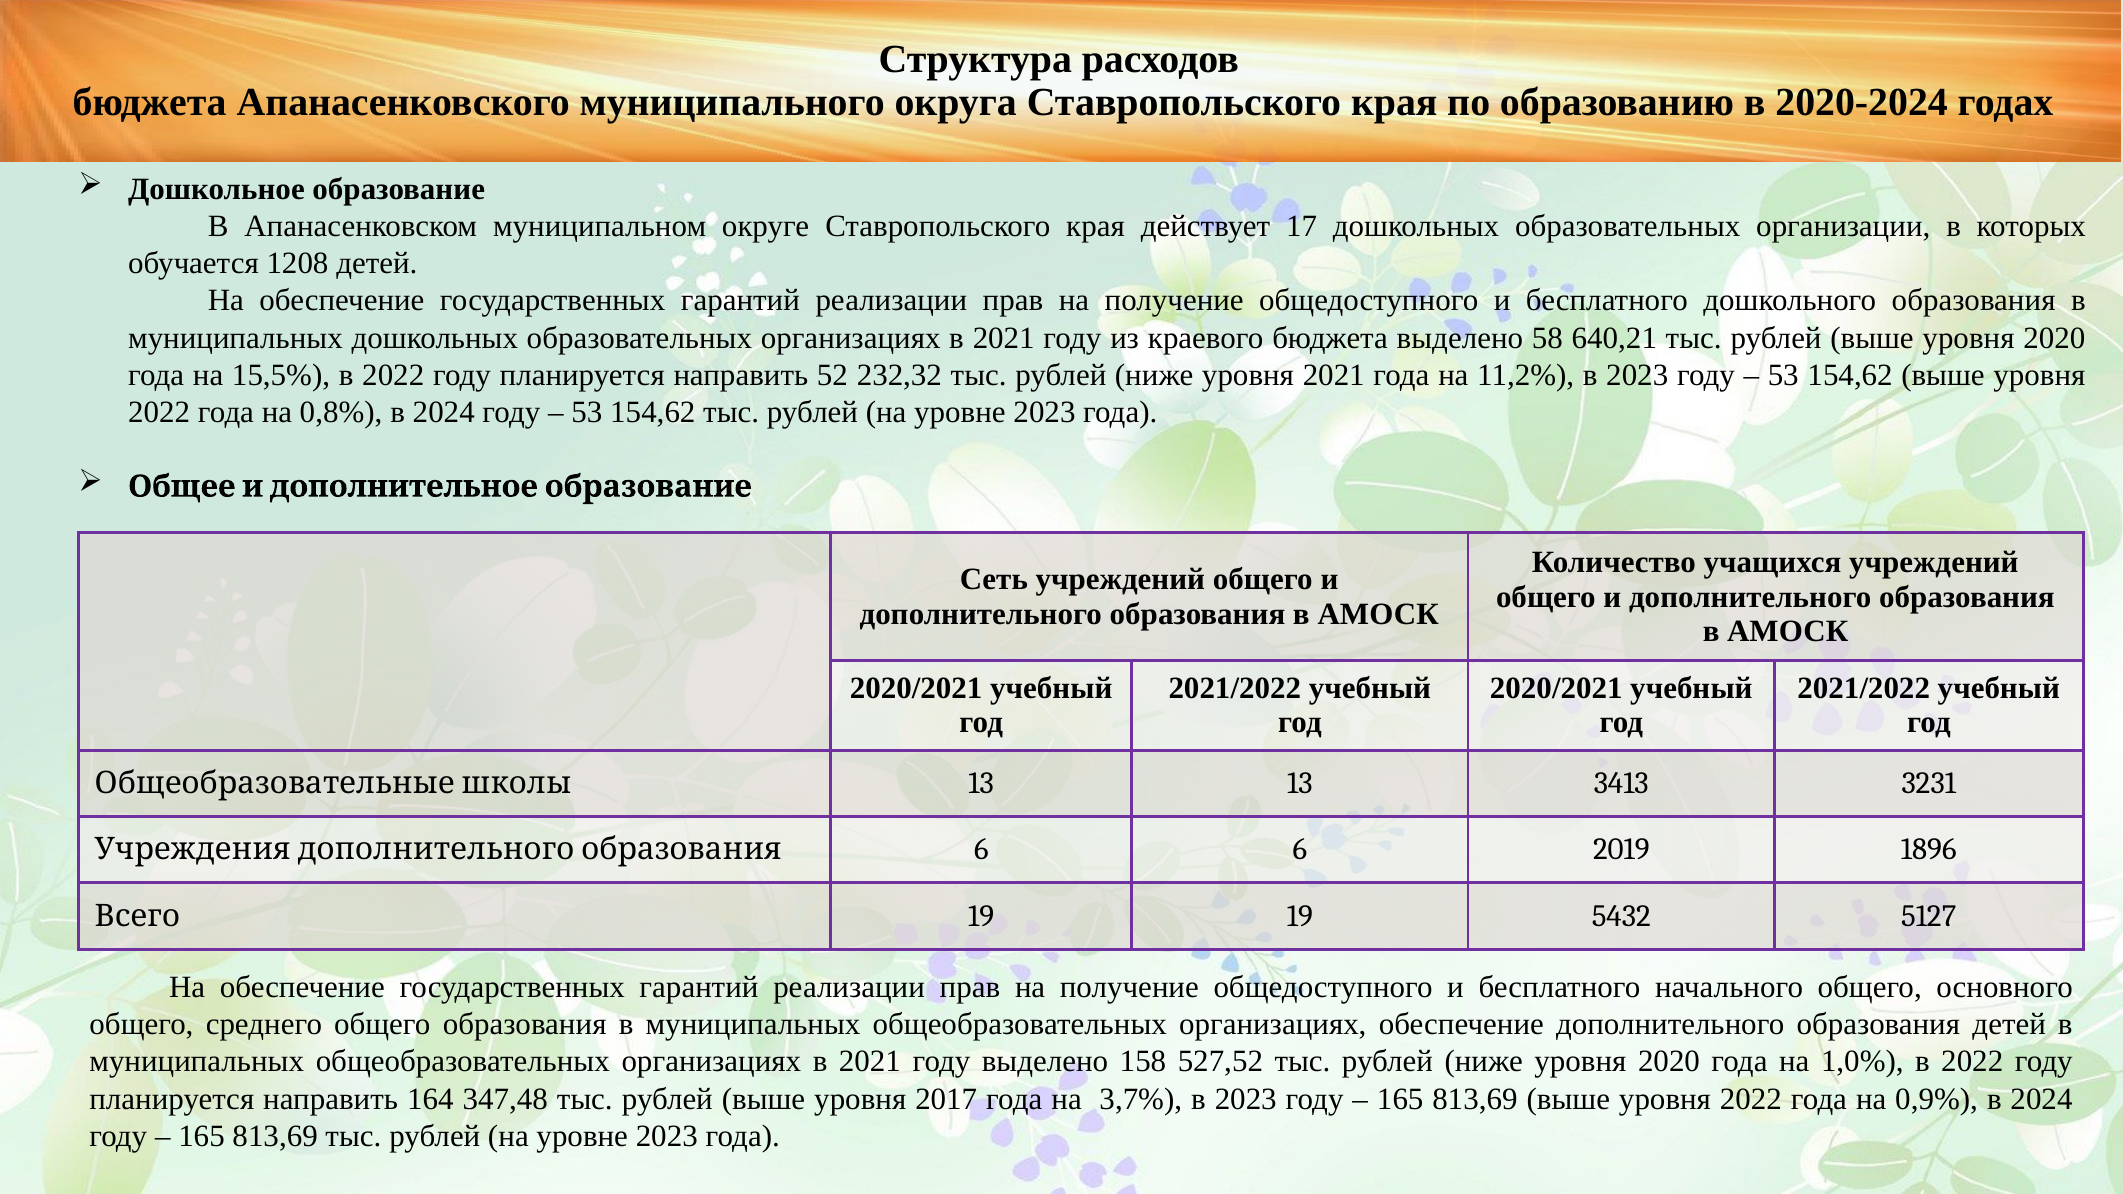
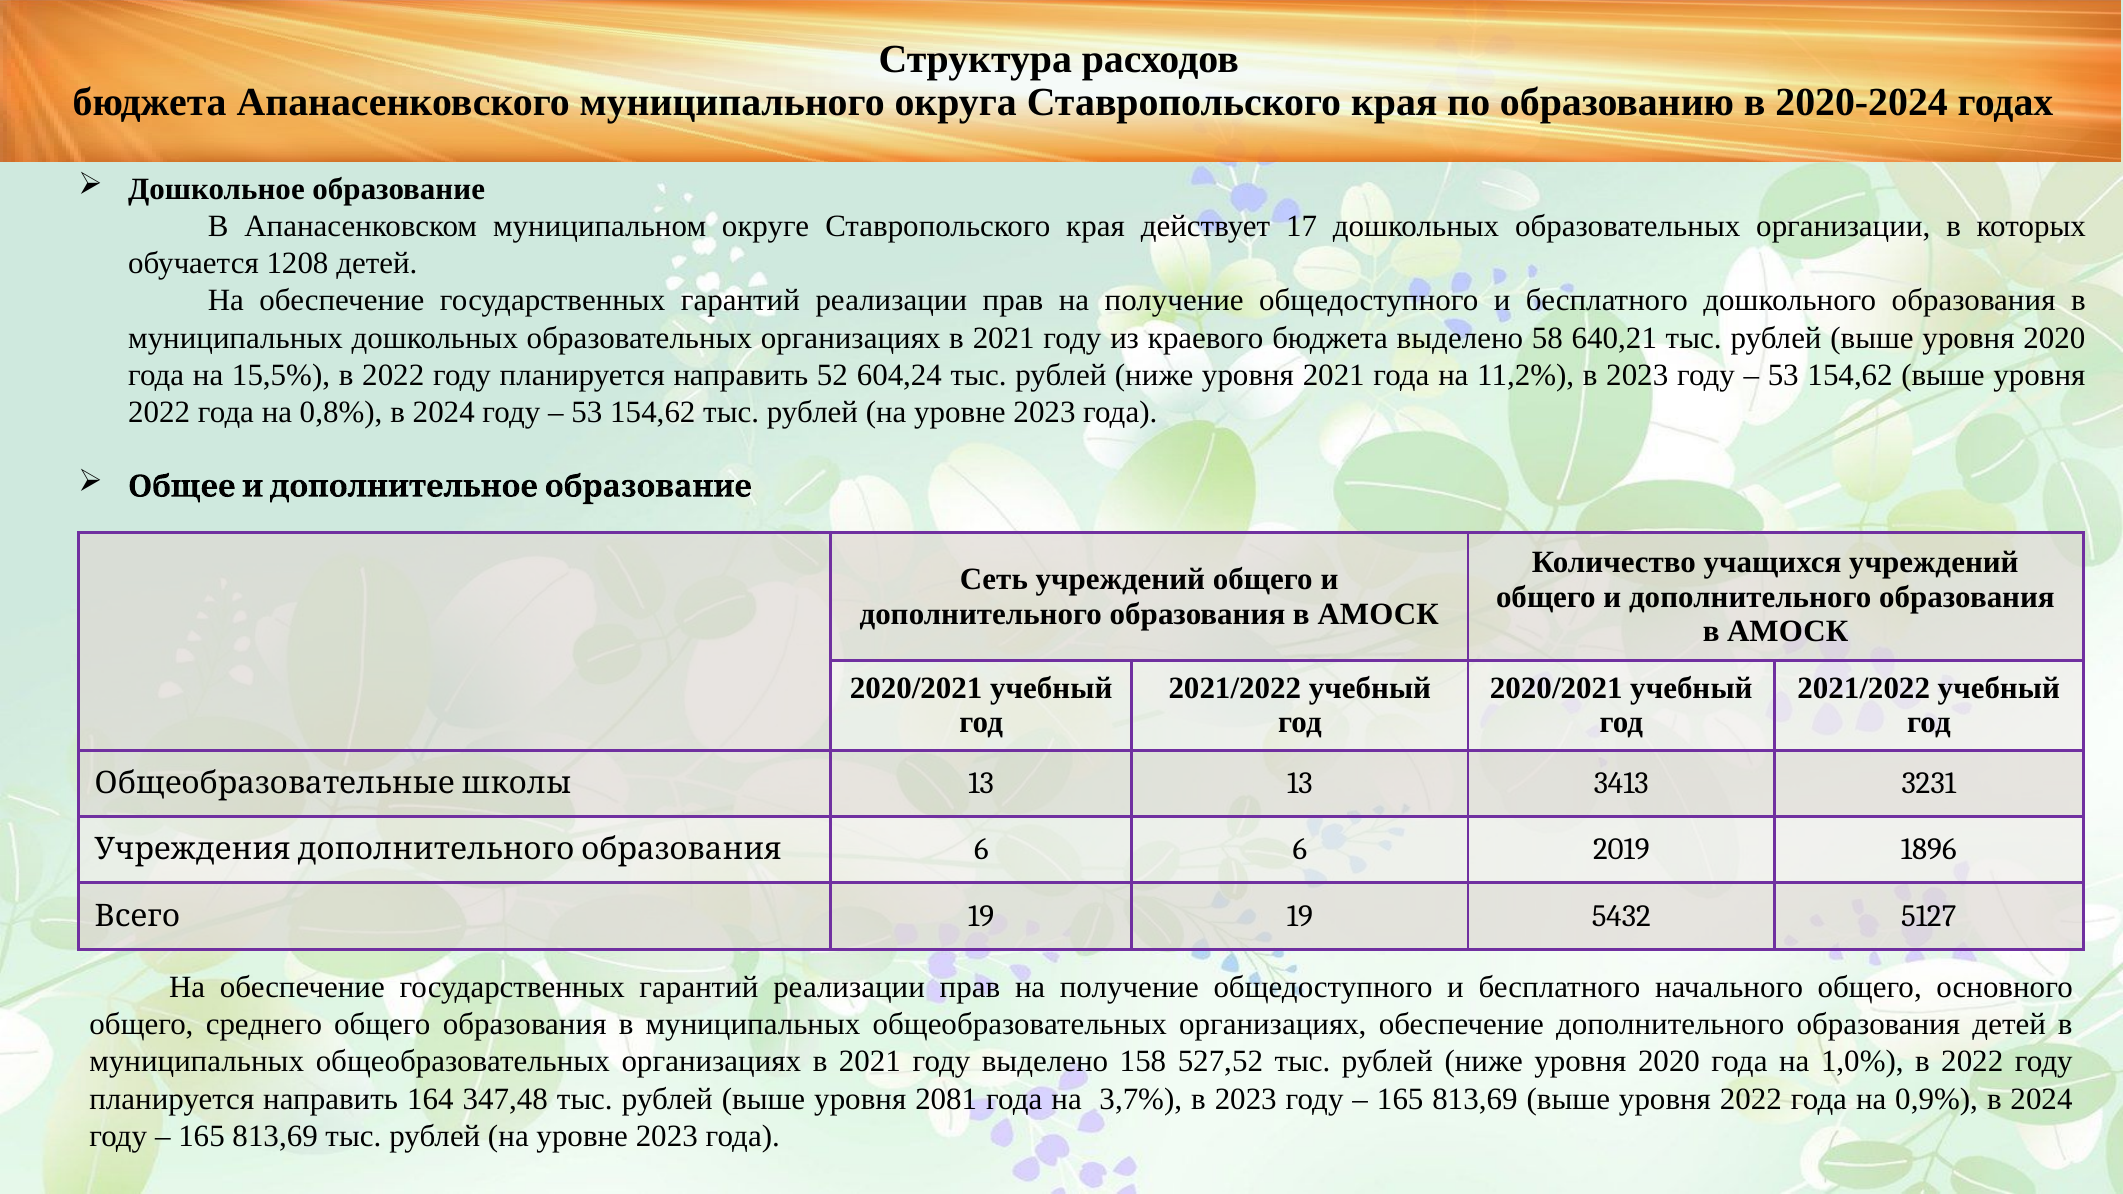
232,32: 232,32 -> 604,24 (899, 375)
2017: 2017 -> 2081 (946, 1099)
